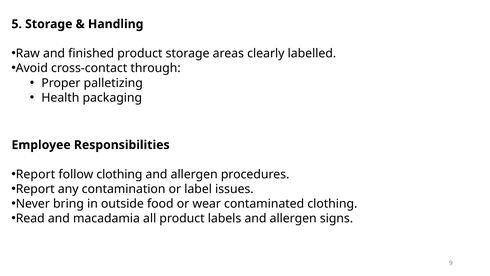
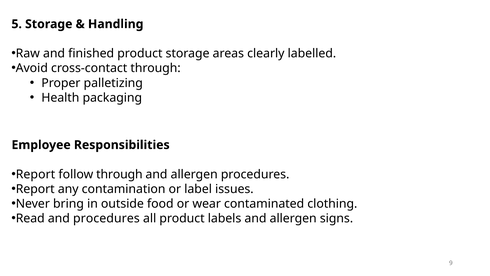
follow clothing: clothing -> through (119, 174)
and macadamia: macadamia -> procedures (106, 218)
